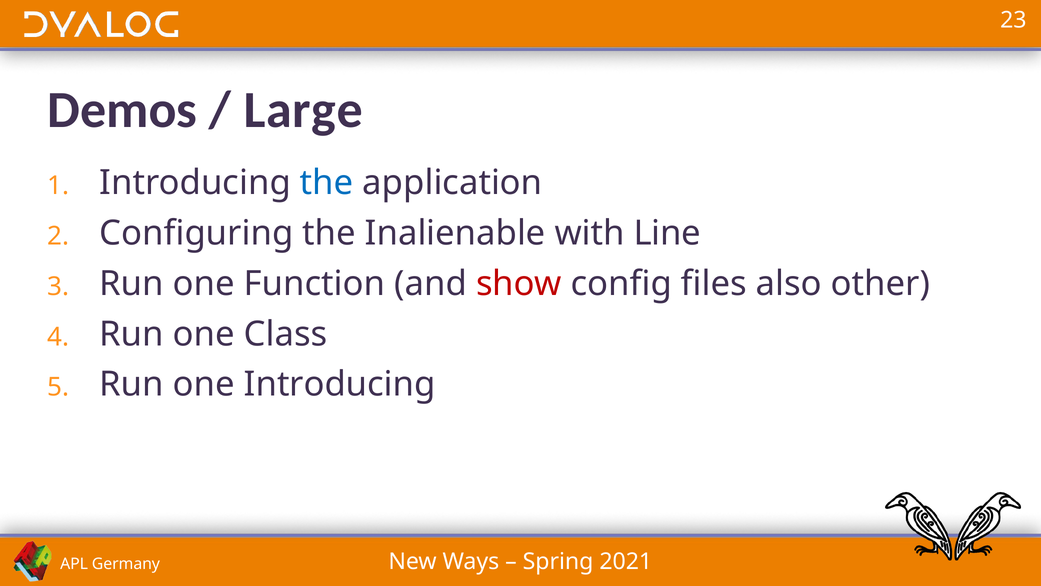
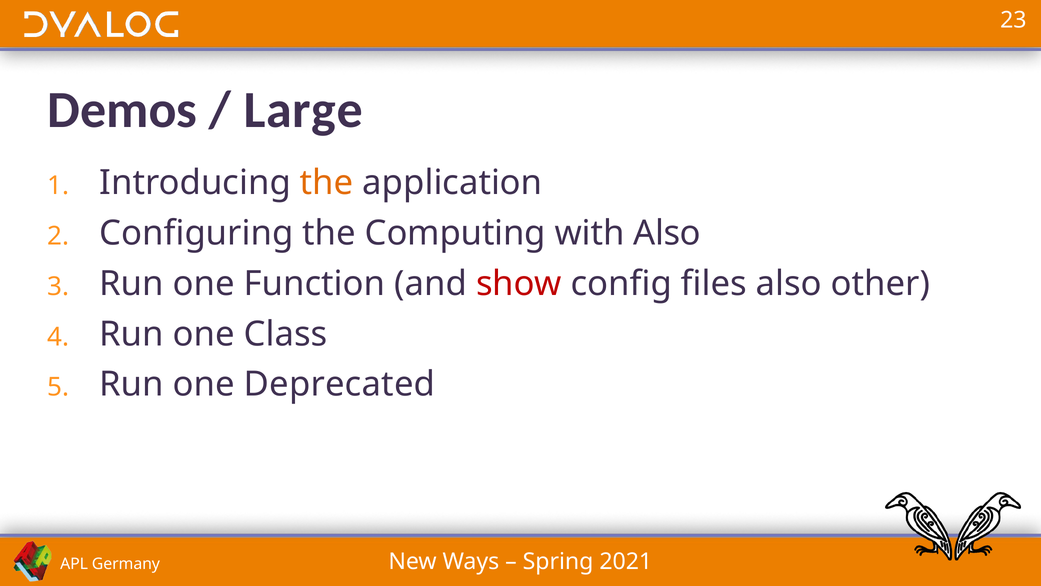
the colour: blue -> orange (327, 183)
Inalienable: Inalienable -> Computing (455, 233)
with Line: Line -> Also (667, 233)
one Introducing: Introducing -> Deprecated (340, 384)
